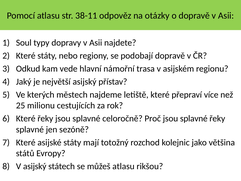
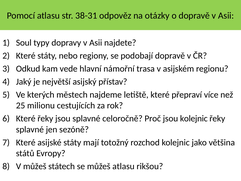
38-11: 38-11 -> 38-31 (86, 16)
Proč jsou splavné: splavné -> kolejnic (194, 118)
V asijský: asijský -> můžeš (35, 166)
